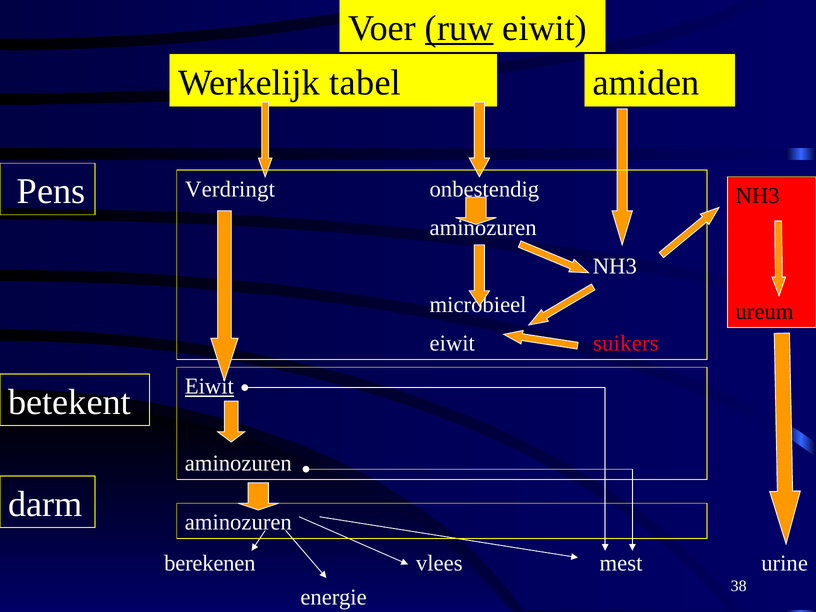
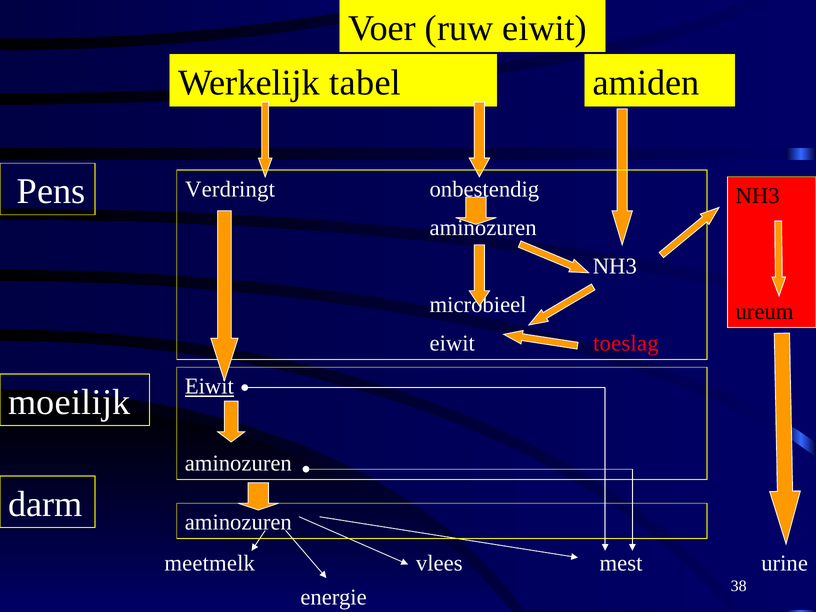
ruw underline: present -> none (459, 28)
suikers: suikers -> toeslag (626, 343)
betekent: betekent -> moeilijk (69, 402)
berekenen: berekenen -> meetmelk (210, 563)
